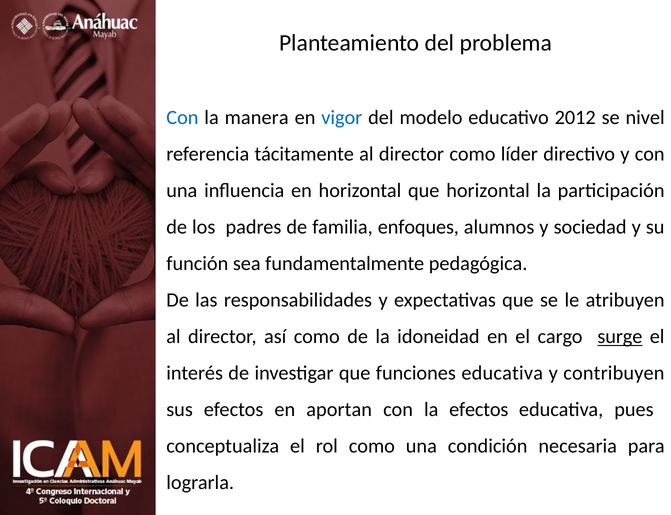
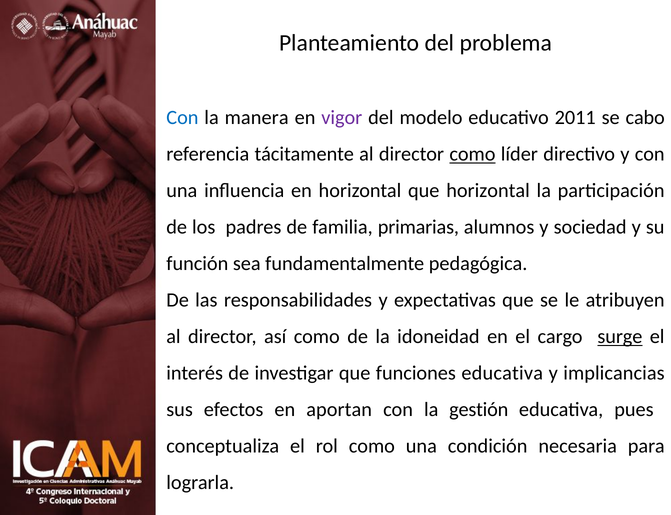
vigor colour: blue -> purple (342, 118)
2012: 2012 -> 2011 (575, 118)
nivel: nivel -> cabo (645, 118)
como underline: none -> present (472, 154)
enfoques: enfoques -> primarias (418, 227)
contribuyen: contribuyen -> implicancias (614, 373)
la efectos: efectos -> gestión (479, 410)
